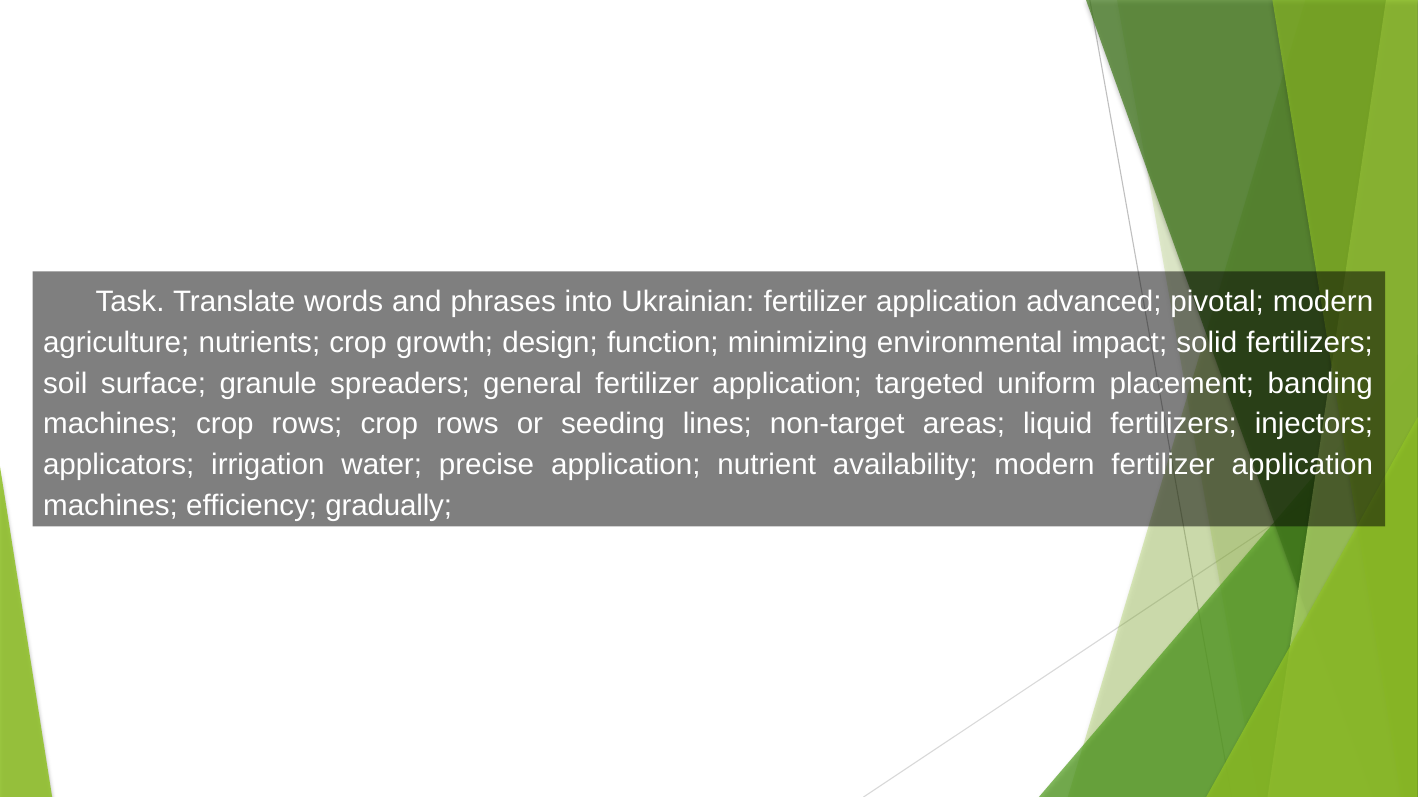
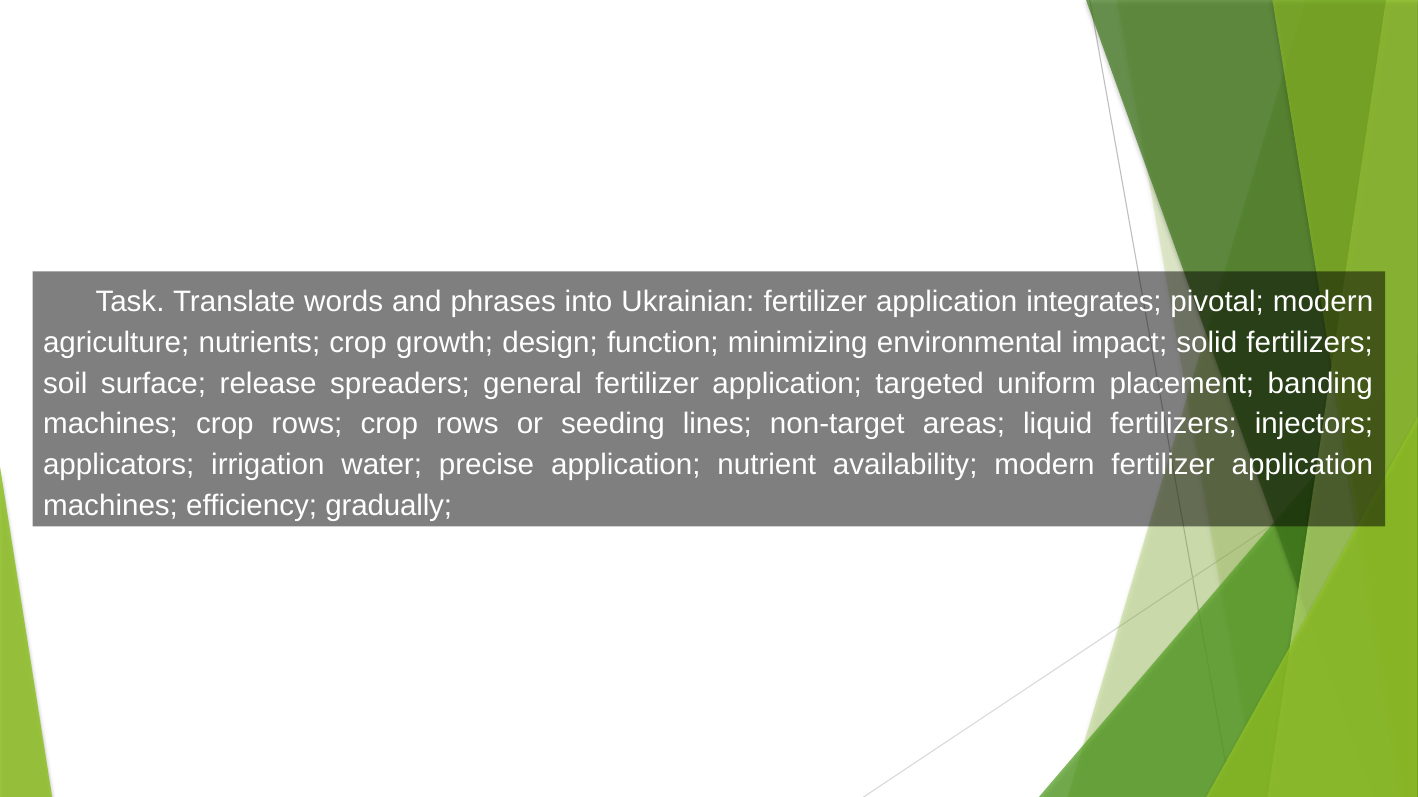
advanced: advanced -> integrates (1094, 302)
granule: granule -> release (268, 384)
